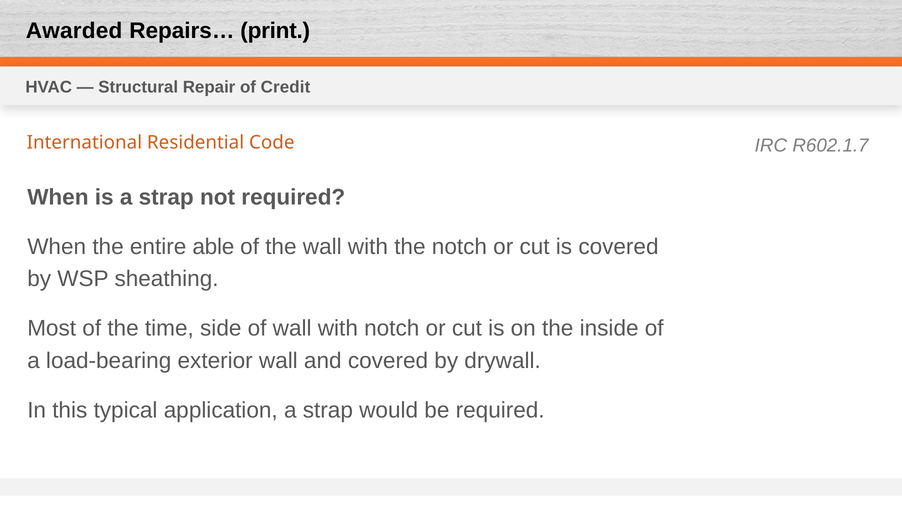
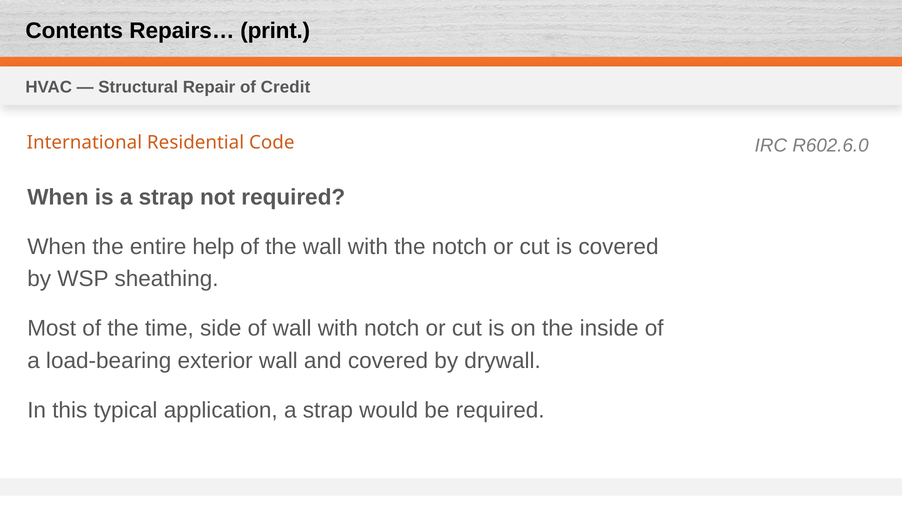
Awarded: Awarded -> Contents (74, 31)
R602.1.7: R602.1.7 -> R602.6.0 (831, 146)
able: able -> help (213, 247)
